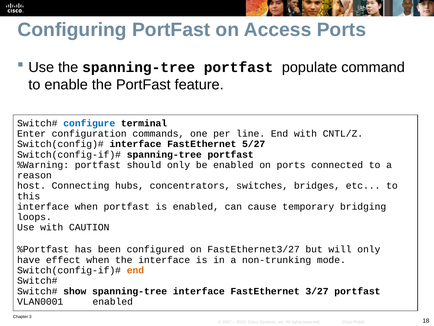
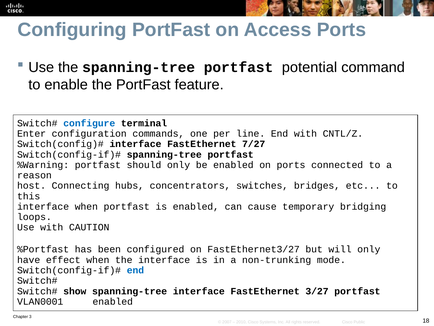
populate: populate -> potential (310, 67)
5/27: 5/27 -> 7/27 (254, 144)
end colour: orange -> blue (135, 270)
